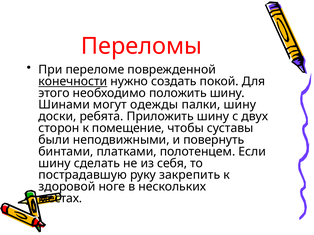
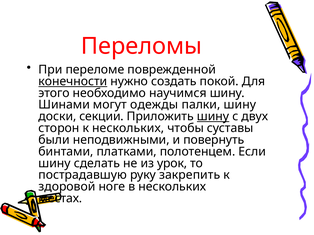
положить: положить -> научимся (178, 93)
ребята: ребята -> секции (102, 117)
шину underline: none -> present (213, 117)
к помещение: помещение -> нескольких (128, 128)
себя: себя -> урок (172, 164)
